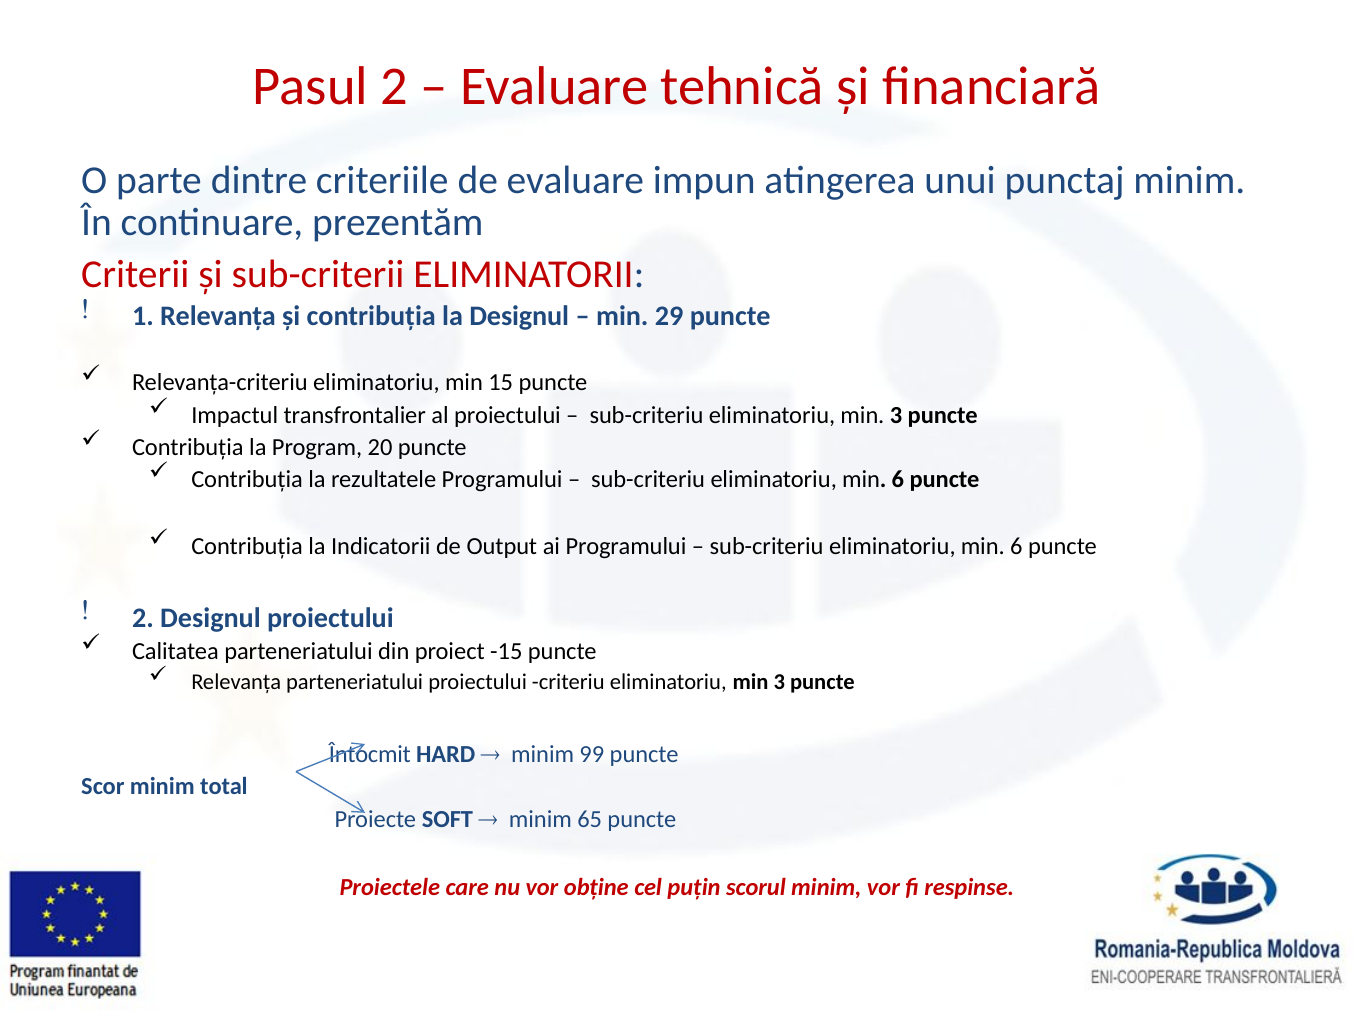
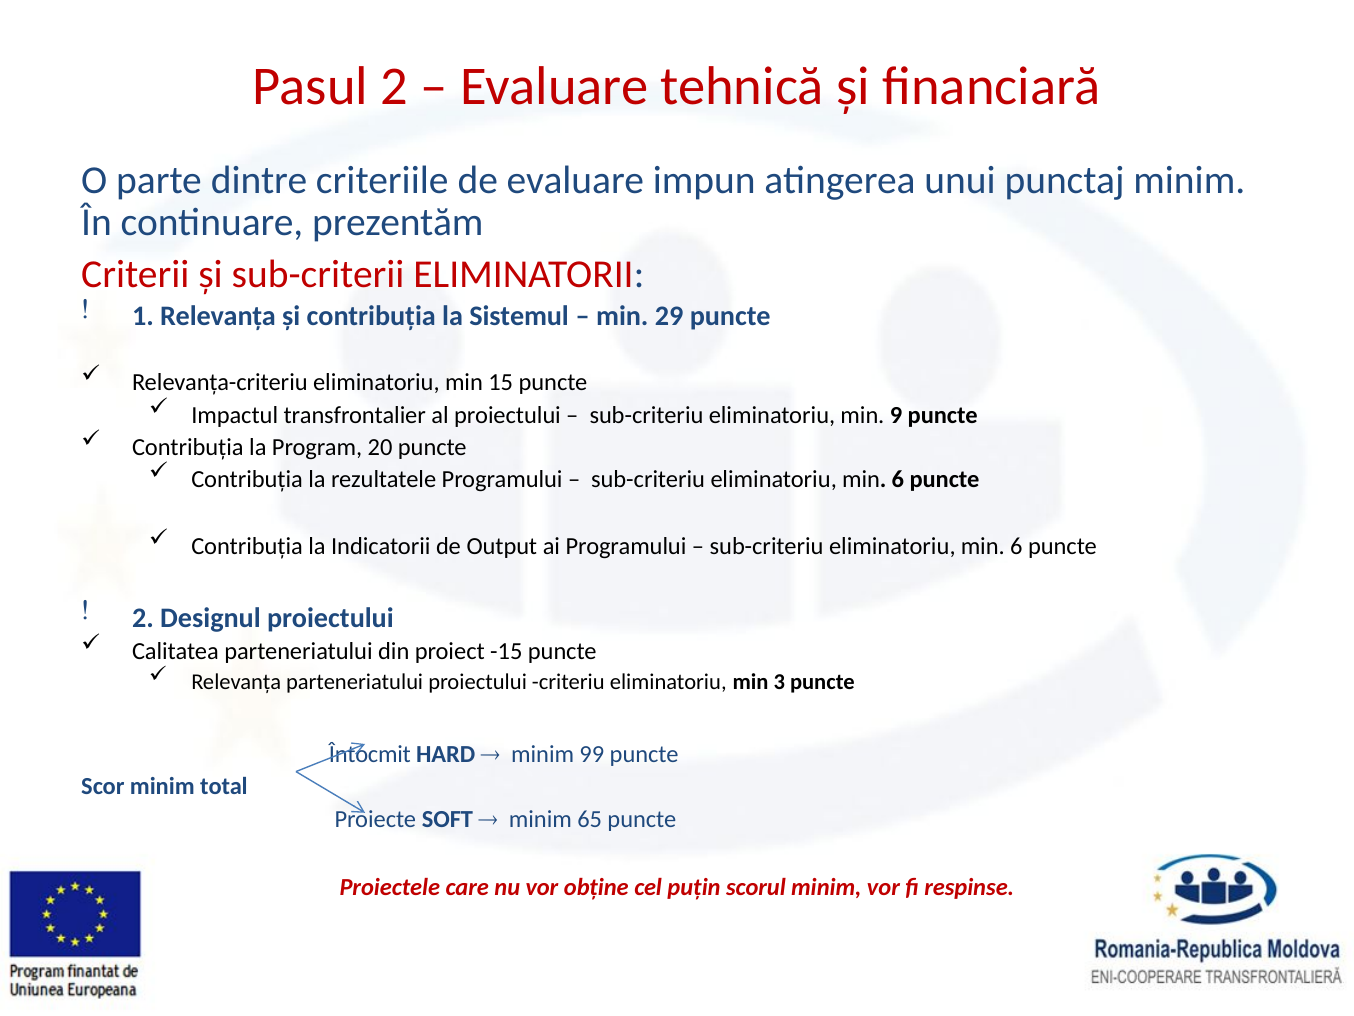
la Designul: Designul -> Sistemul (519, 317)
sub-criteriu eliminatoriu min 3: 3 -> 9 (896, 415)
